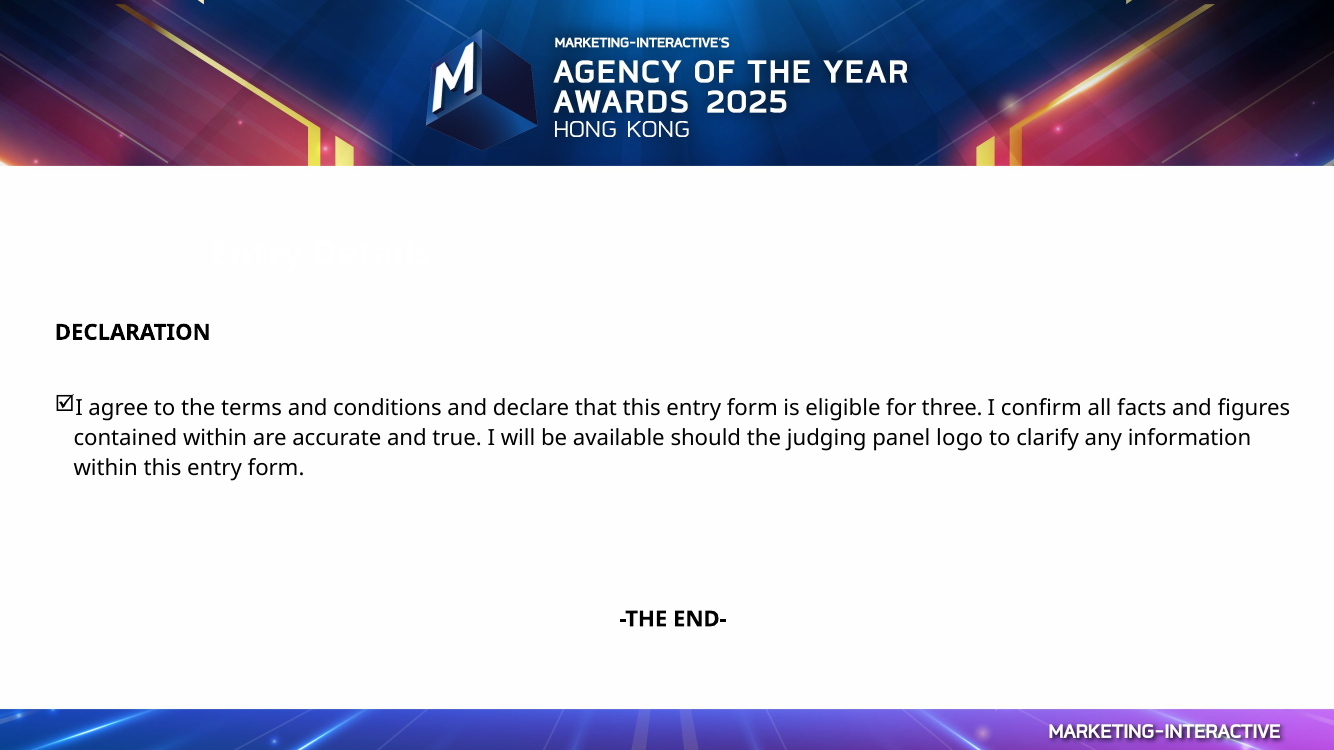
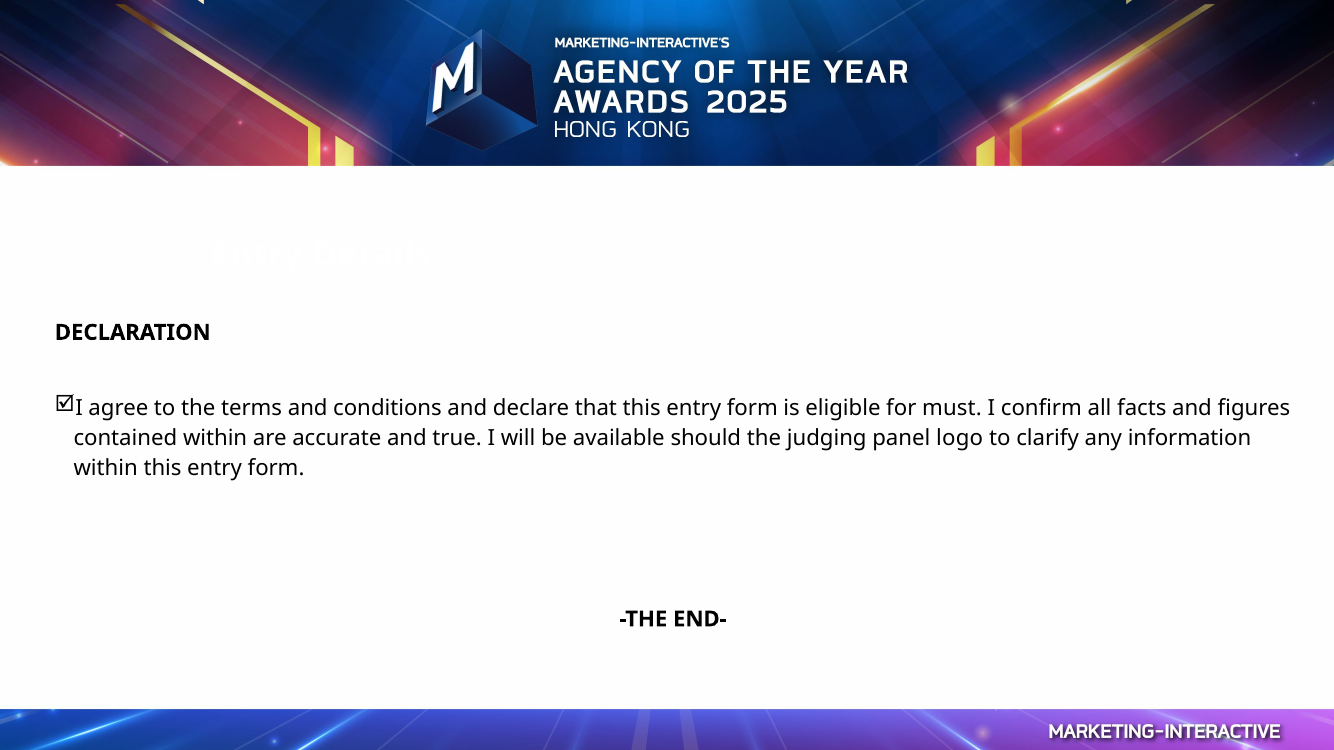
three: three -> must (952, 408)
